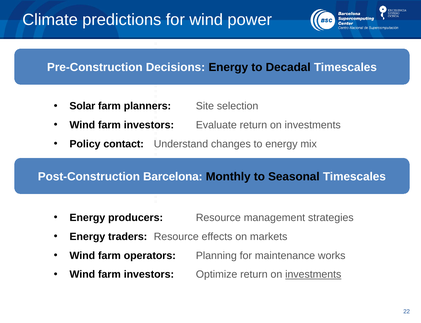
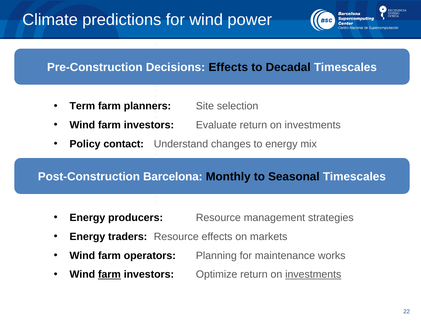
Decisions Energy: Energy -> Effects (228, 67)
Solar: Solar -> Term (82, 106)
farm underline: none -> present (109, 275)
